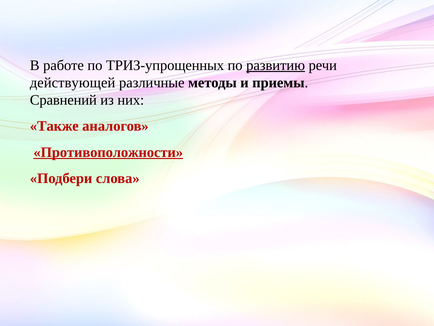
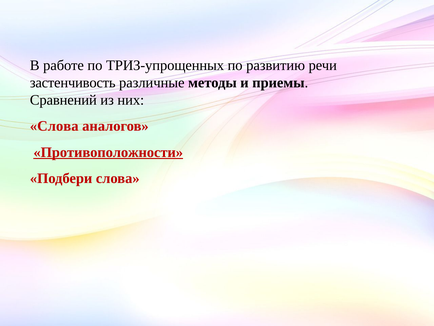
развитию underline: present -> none (276, 65)
действующей: действующей -> застенчивость (73, 83)
Также: Также -> Слова (54, 126)
